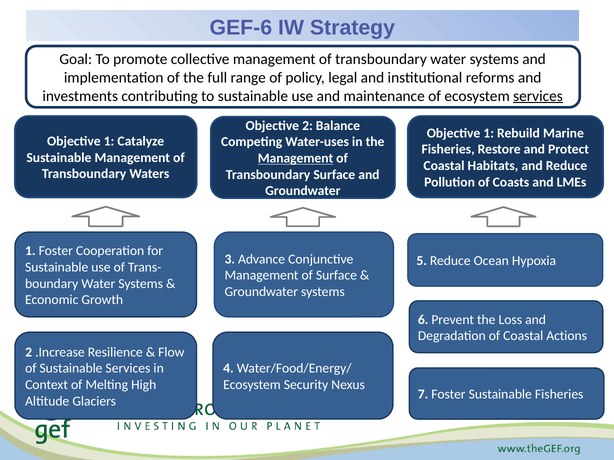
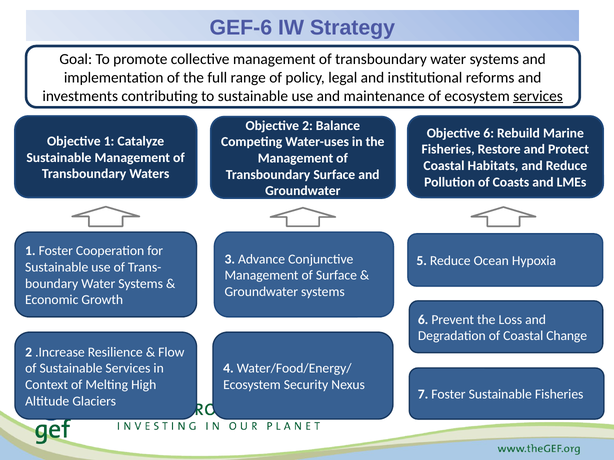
1: 1 -> 6 (489, 133)
Management underline: present -> none (295, 158)
Actions: Actions -> Change (567, 336)
